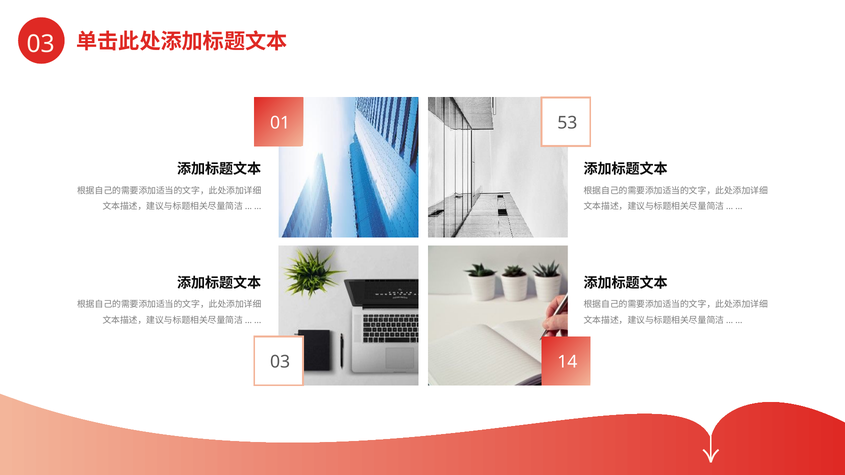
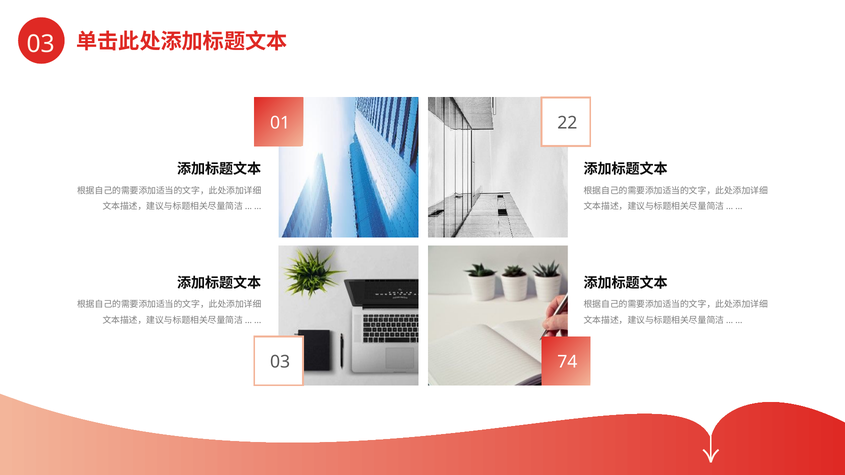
53: 53 -> 22 (567, 123)
14: 14 -> 74 (567, 362)
